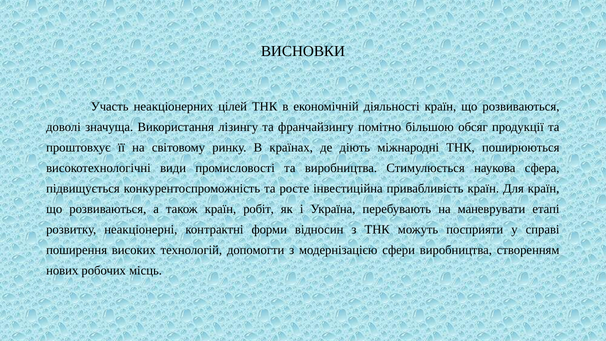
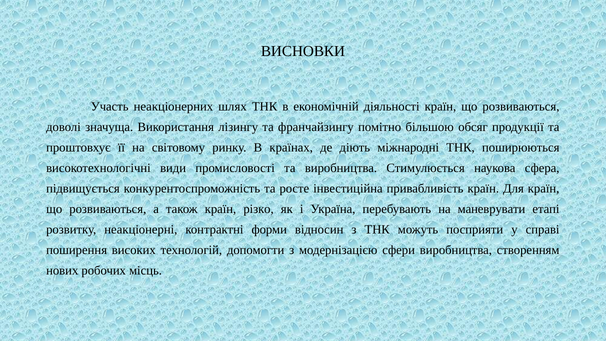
цілей: цілей -> шлях (233, 107)
робіт: робіт -> різко (259, 209)
